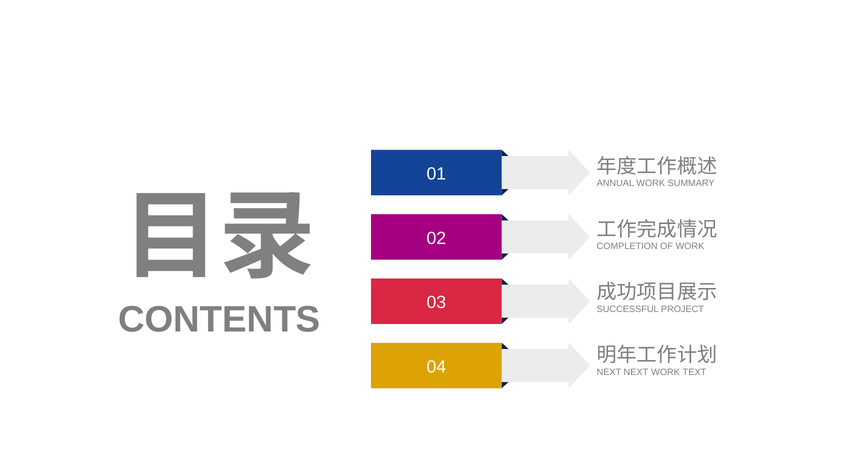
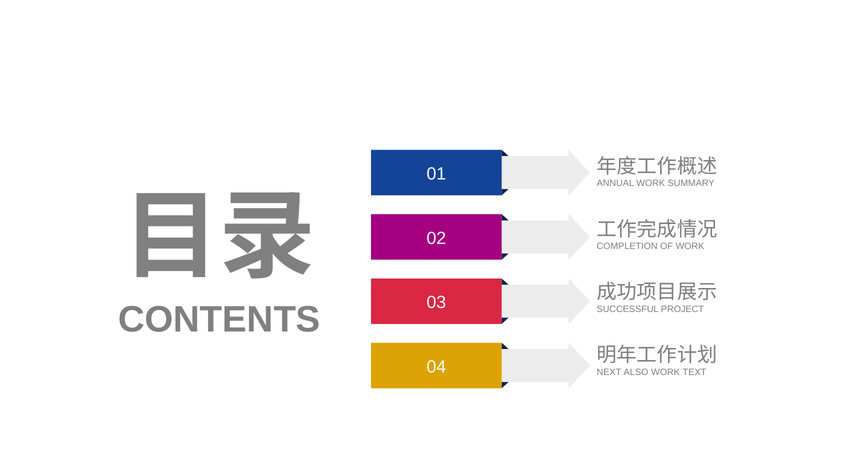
NEXT NEXT: NEXT -> ALSO (636, 372)
